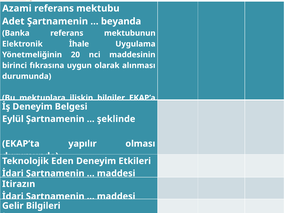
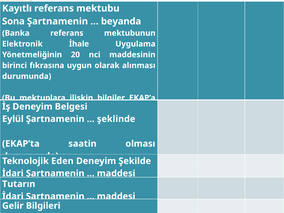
Azami: Azami -> Kayıtlı (17, 8)
Adet: Adet -> Sona (13, 21)
yapılır: yapılır -> saatin (82, 144)
Etkileri: Etkileri -> Şekilde (135, 161)
Itirazın: Itirazın -> Tutarın (19, 184)
